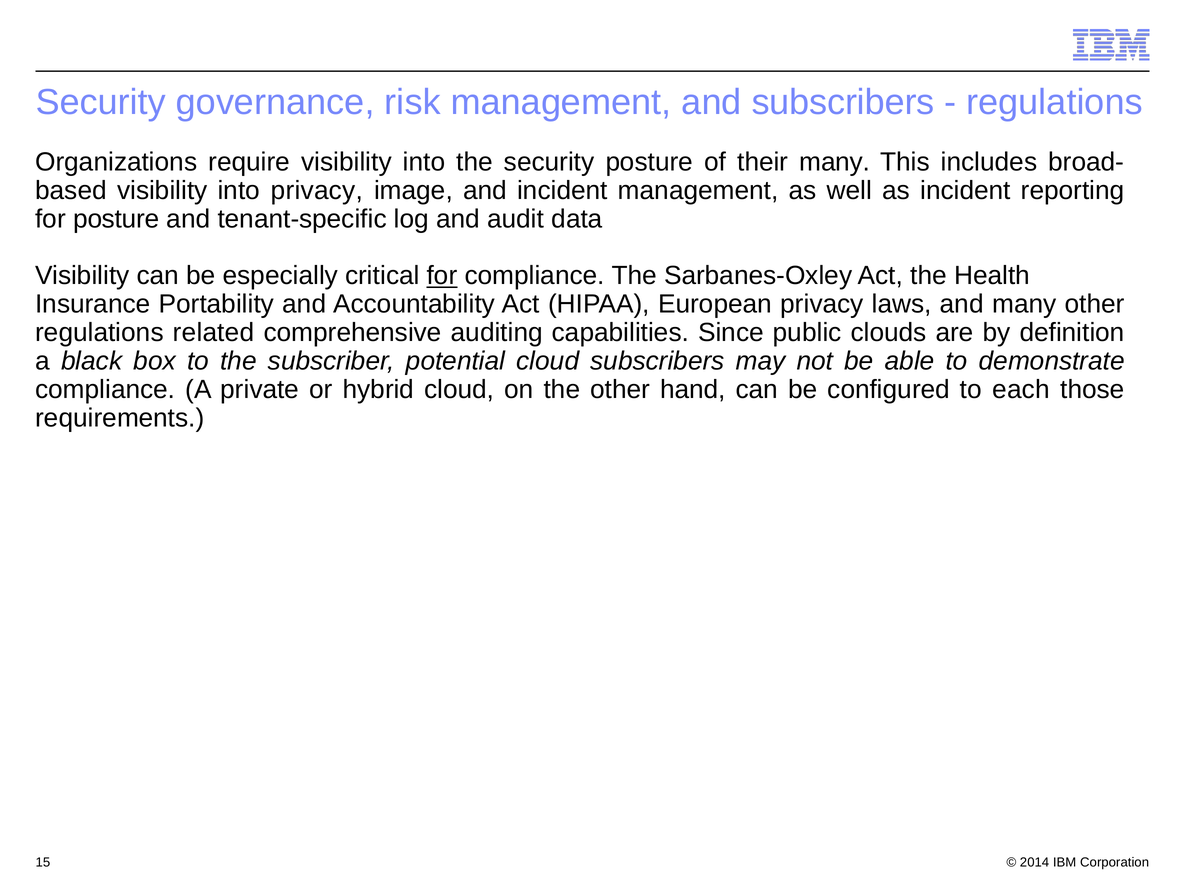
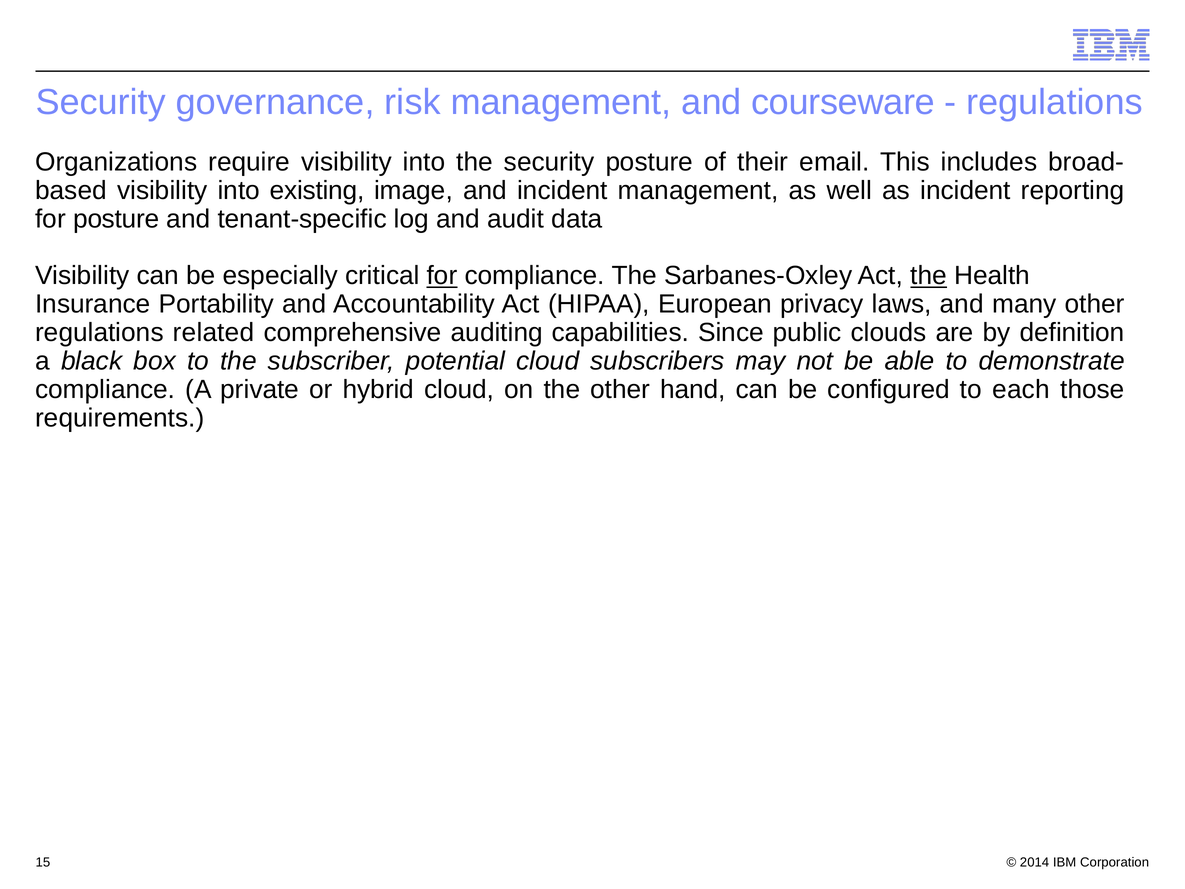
and subscribers: subscribers -> courseware (843, 102)
their many: many -> email (835, 162)
into privacy: privacy -> existing (317, 190)
the underline: none -> present (929, 276)
